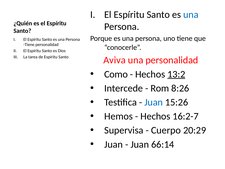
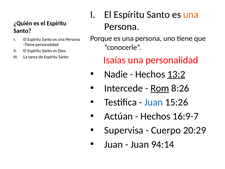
una colour: blue -> orange (191, 15)
Aviva: Aviva -> Isaías (115, 60)
Como: Como -> Nadie (116, 74)
Rom underline: none -> present (160, 88)
Hemos: Hemos -> Actúan (119, 116)
16:2-7: 16:2-7 -> 16:9-7 (186, 116)
66:14: 66:14 -> 94:14 (163, 144)
